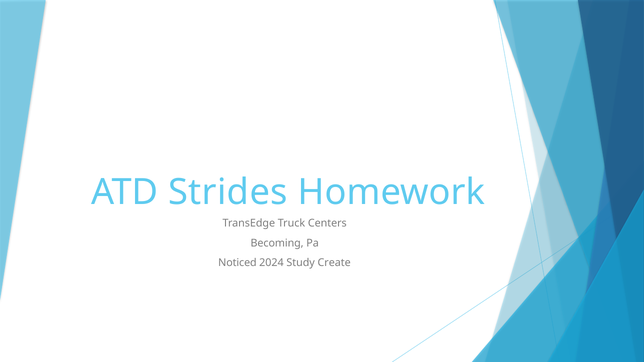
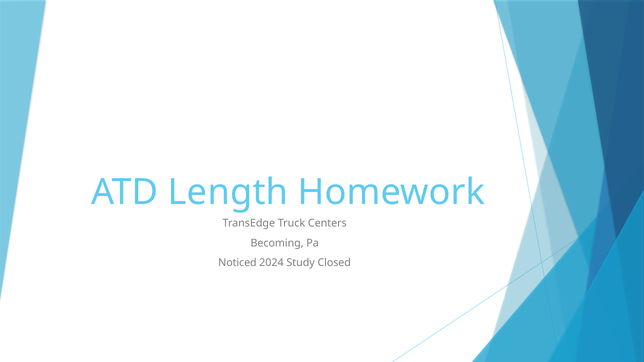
Strides: Strides -> Length (228, 192)
Create: Create -> Closed (334, 263)
